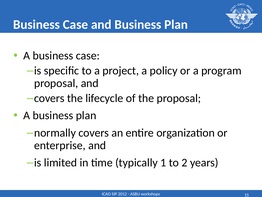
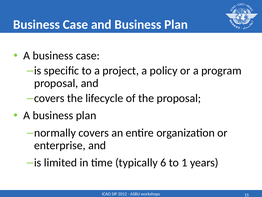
1: 1 -> 6 (163, 162)
2: 2 -> 1 (184, 162)
